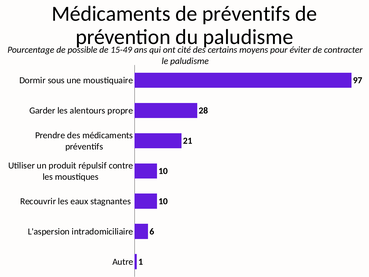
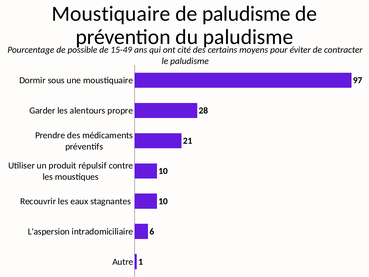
Médicaments: Médicaments -> Moustiquaire (111, 14)
de préventifs: préventifs -> paludisme (246, 14)
